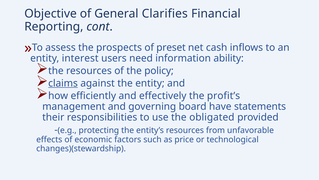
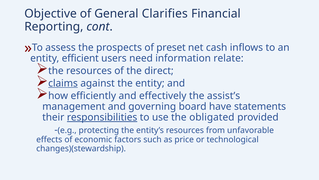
interest: interest -> efficient (80, 58)
ability: ability -> relate (229, 58)
policy: policy -> direct (159, 71)
profit’s: profit’s -> assist’s (224, 95)
responsibilities underline: none -> present (102, 117)
